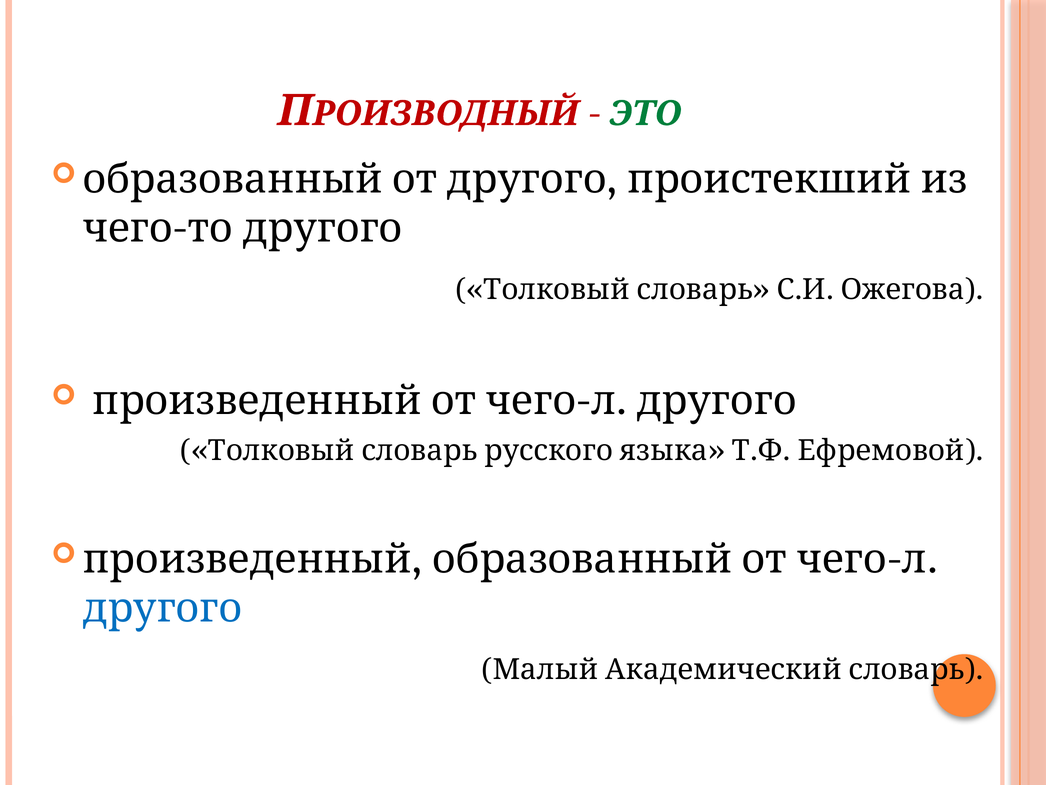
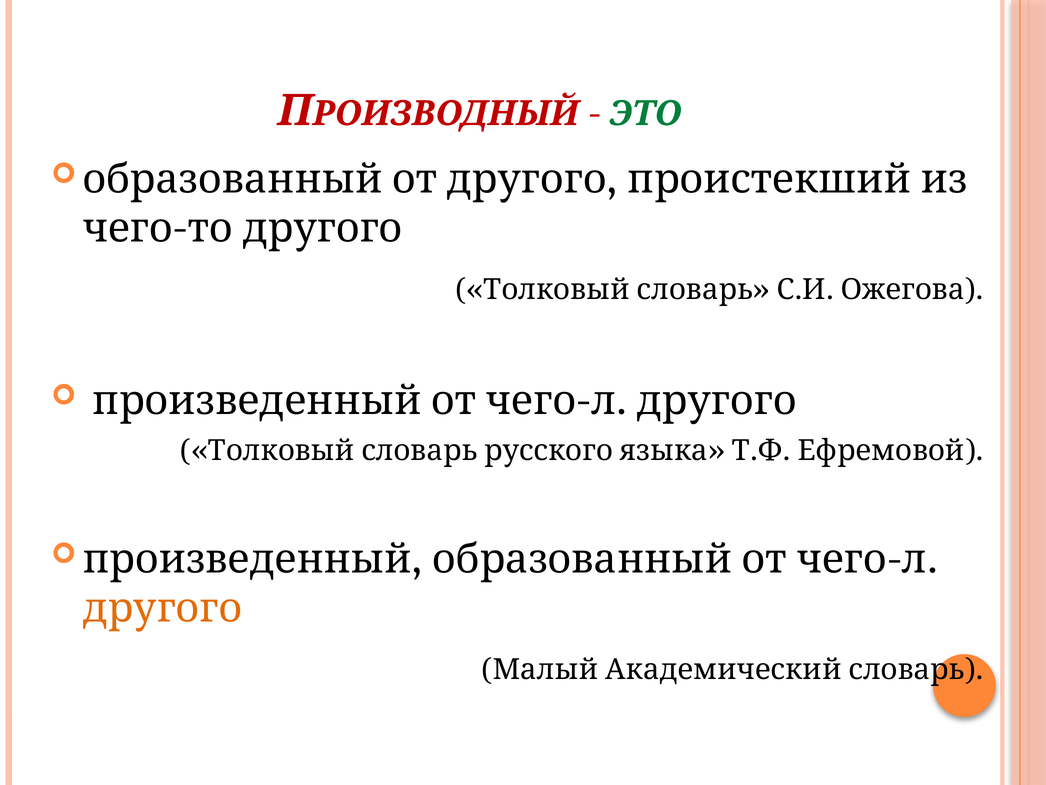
другого colour: blue -> orange (162, 608)
